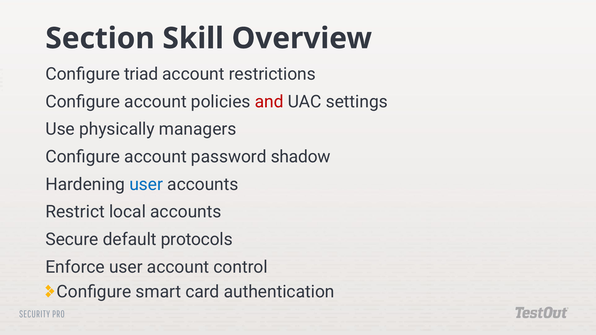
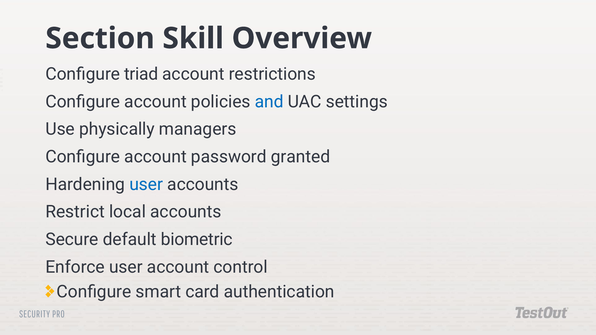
and colour: red -> blue (269, 102)
shadow: shadow -> granted (301, 157)
protocols: protocols -> biometric (197, 240)
